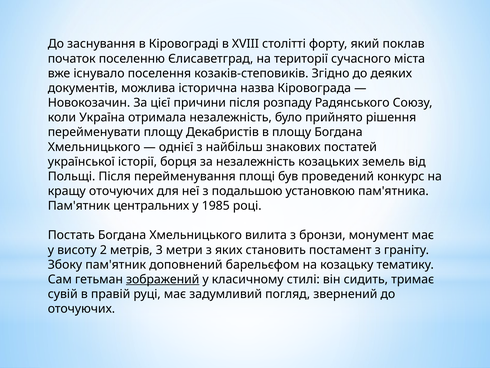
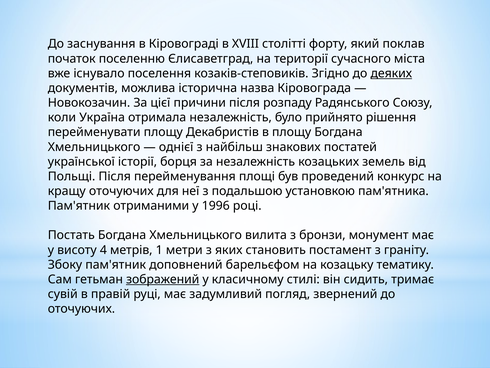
деяких underline: none -> present (391, 73)
центральних: центральних -> отриманими (151, 206)
1985: 1985 -> 1996 (216, 206)
2: 2 -> 4 (103, 250)
3: 3 -> 1 (159, 250)
